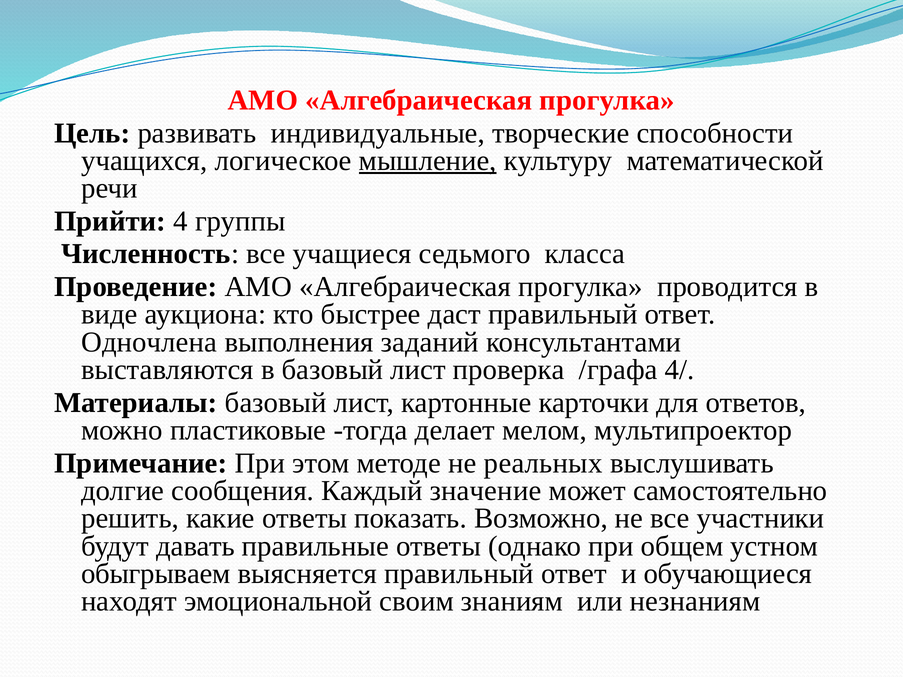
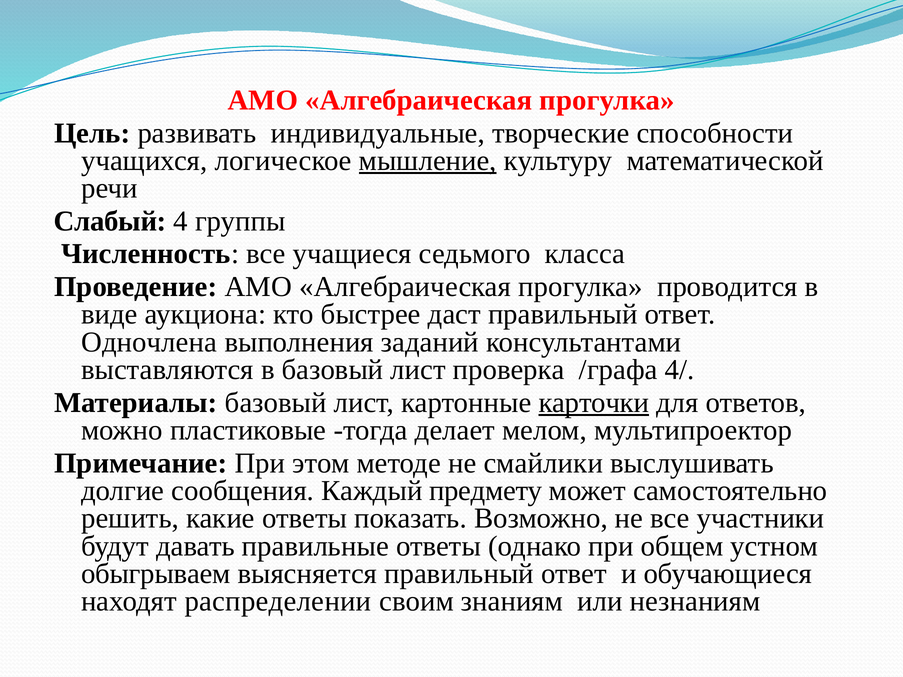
Прийти: Прийти -> Слабый (110, 221)
карточки underline: none -> present (594, 403)
реальных: реальных -> смайлики (543, 463)
значение: значение -> предмету (486, 491)
эмоциональной: эмоциональной -> распределении (278, 602)
